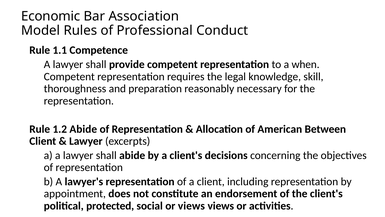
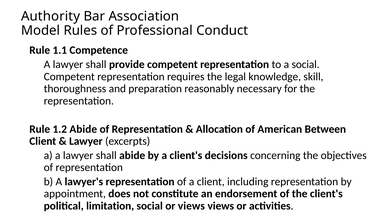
Economic: Economic -> Authority (51, 16)
a when: when -> social (306, 64)
protected: protected -> limitation (110, 205)
